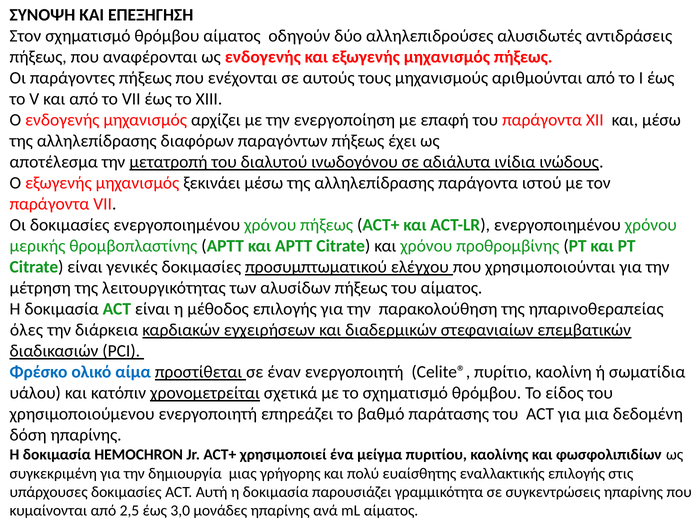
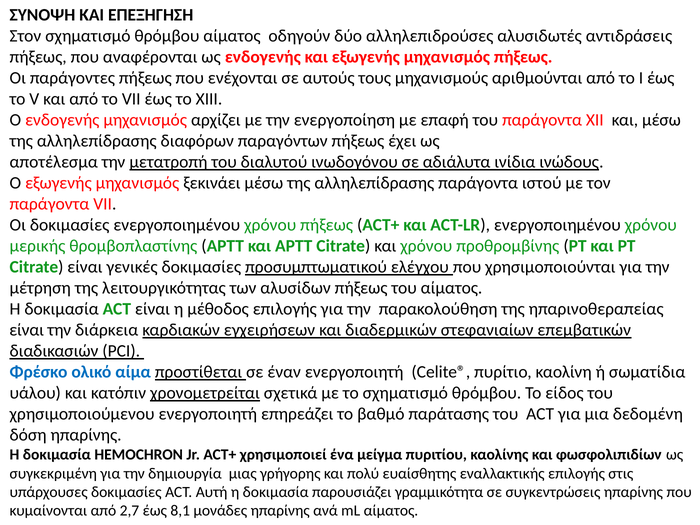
όλες: όλες -> είναι (27, 330)
2,5: 2,5 -> 2,7 (129, 511)
3,0: 3,0 -> 8,1 (180, 511)
